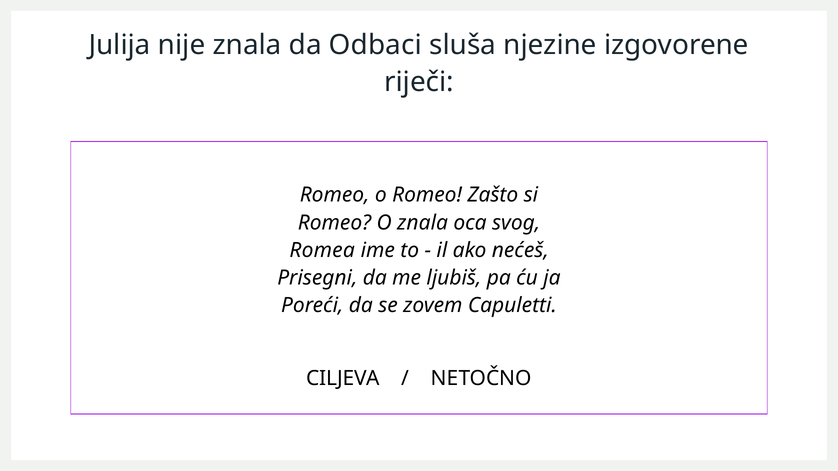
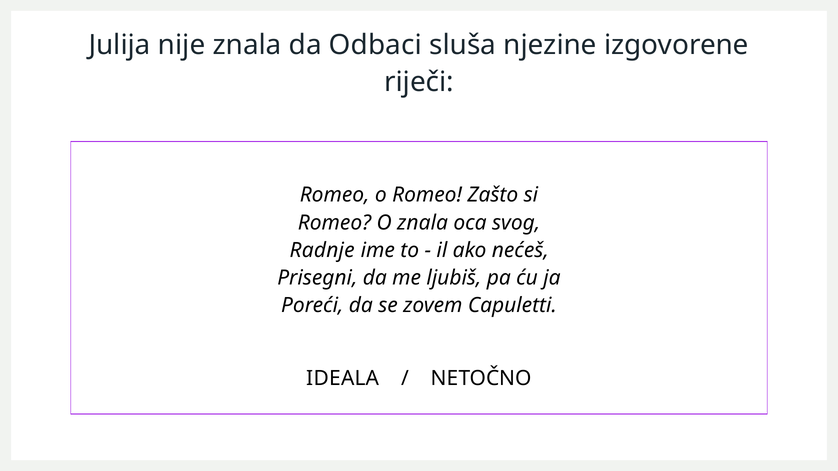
Romea: Romea -> Radnje (322, 250)
CILJEVA: CILJEVA -> IDEALA (343, 378)
